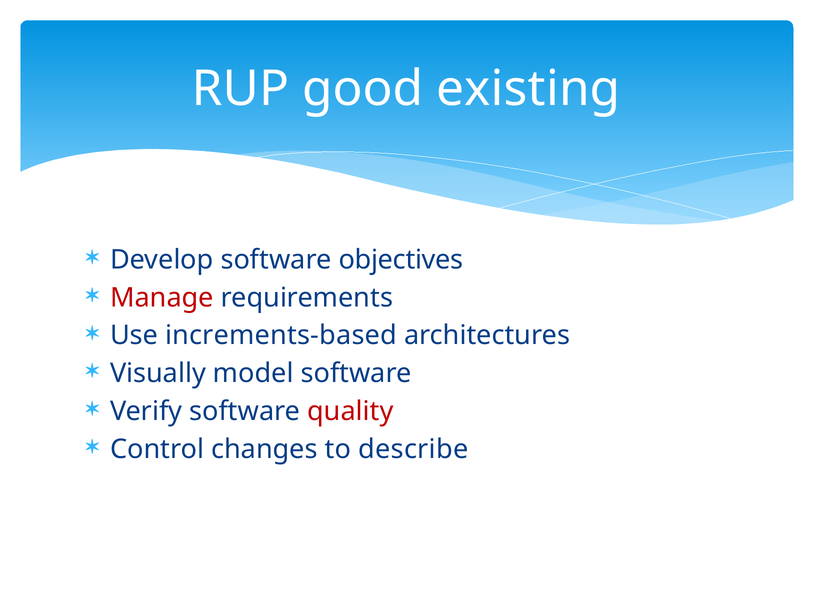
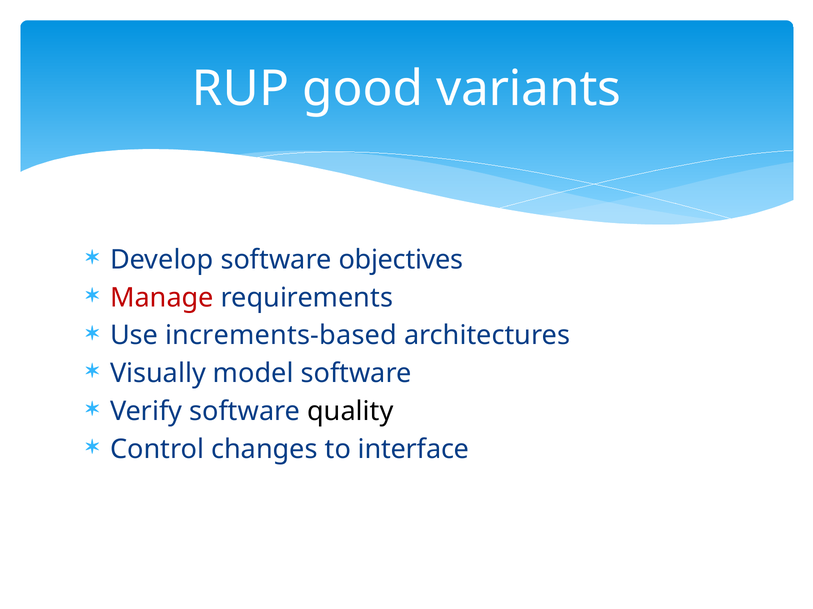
existing: existing -> variants (529, 89)
quality colour: red -> black (350, 412)
describe: describe -> interface (414, 450)
